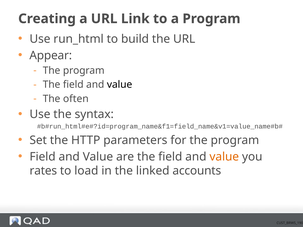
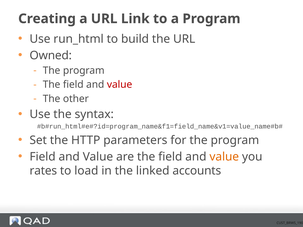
Appear: Appear -> Owned (51, 55)
value colour: black -> red (120, 85)
often: often -> other (76, 99)
